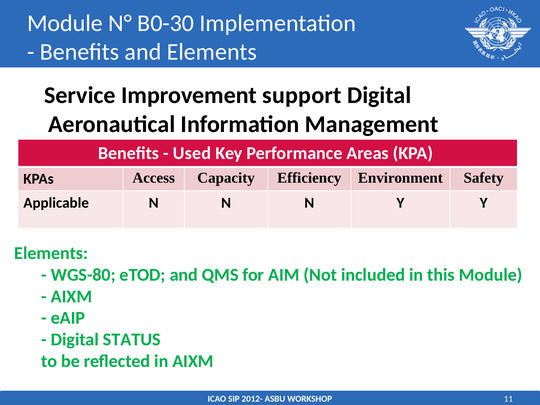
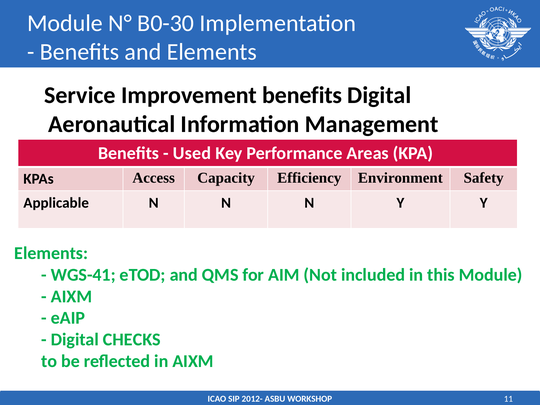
Improvement support: support -> benefits (302, 95)
WGS-80: WGS-80 -> WGS-41 (83, 275)
STATUS: STATUS -> CHECKS (132, 340)
